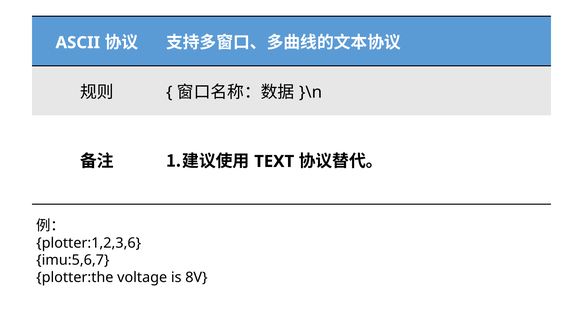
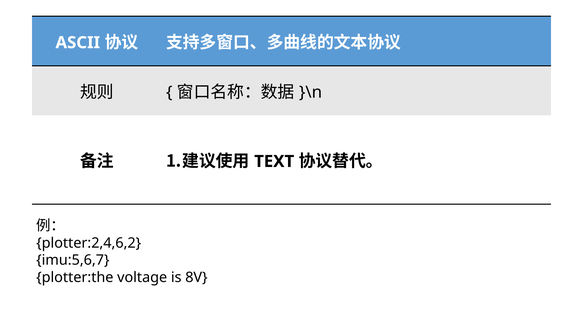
plotter:1,2,3,6: plotter:1,2,3,6 -> plotter:2,4,6,2 (89, 243)
